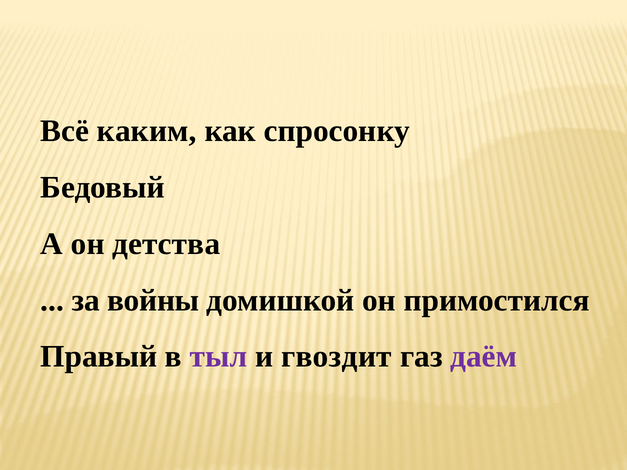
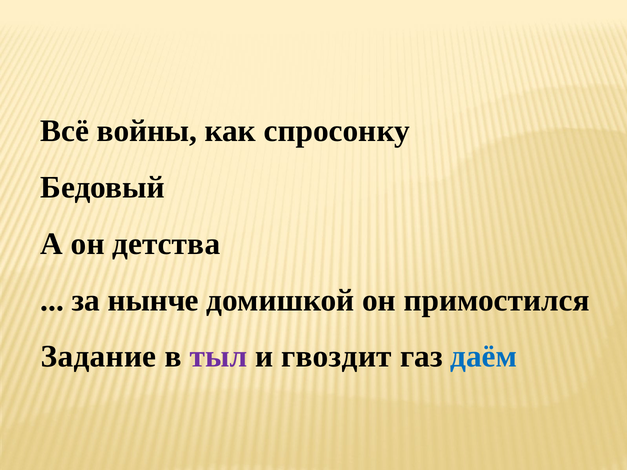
каким: каким -> войны (147, 131)
войны: войны -> нынче (153, 300)
Правый: Правый -> Задание (99, 357)
даём colour: purple -> blue (484, 357)
